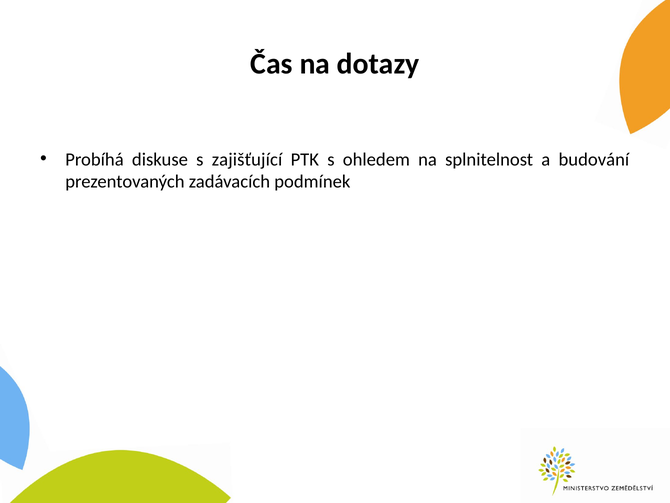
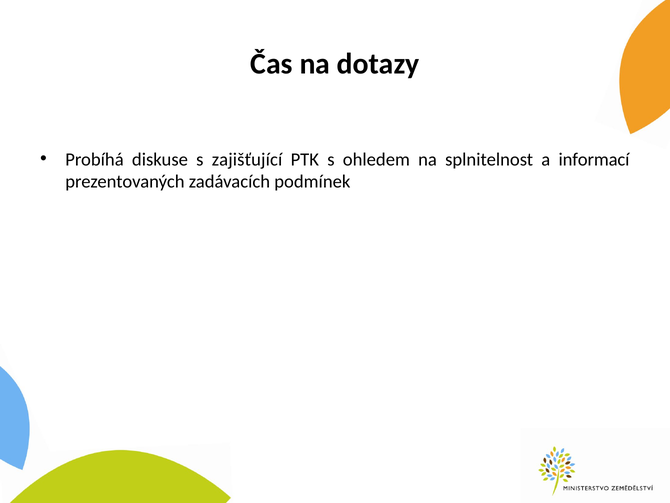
budování: budování -> informací (594, 159)
